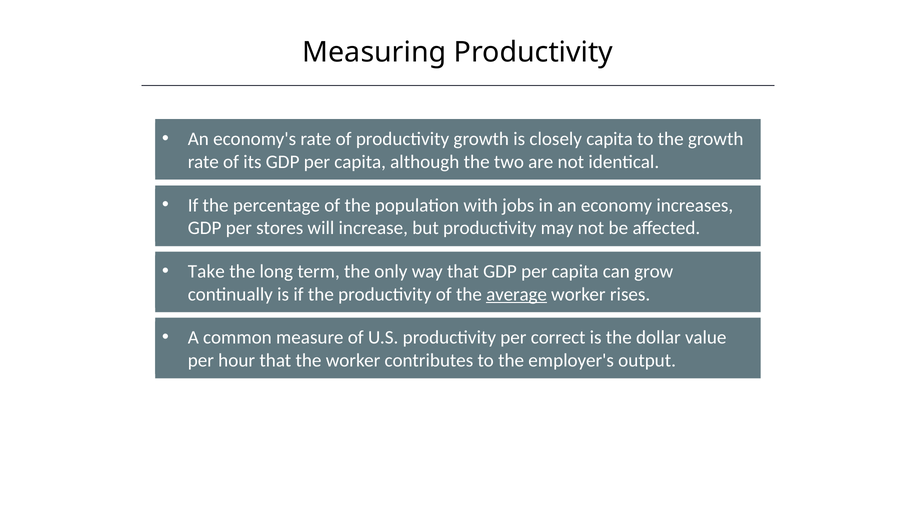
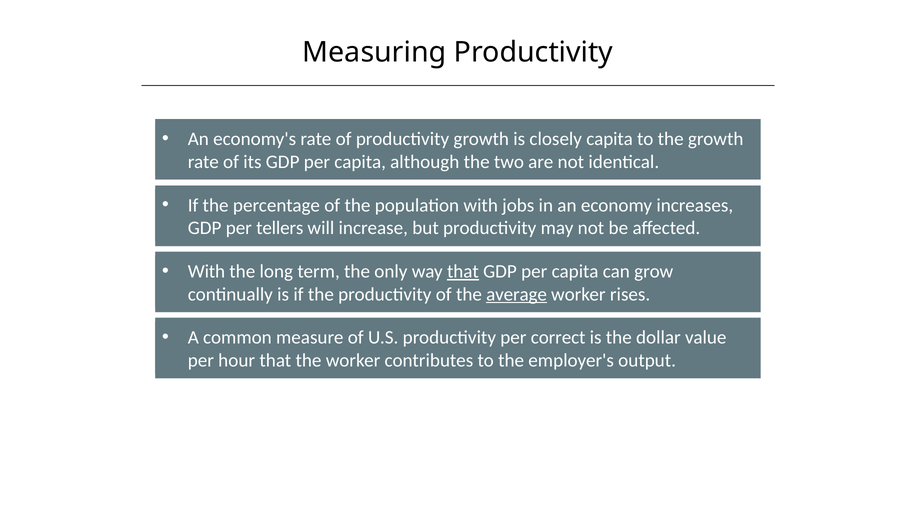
stores: stores -> tellers (280, 228)
Take: Take -> With (206, 272)
that underline: none -> present (463, 272)
